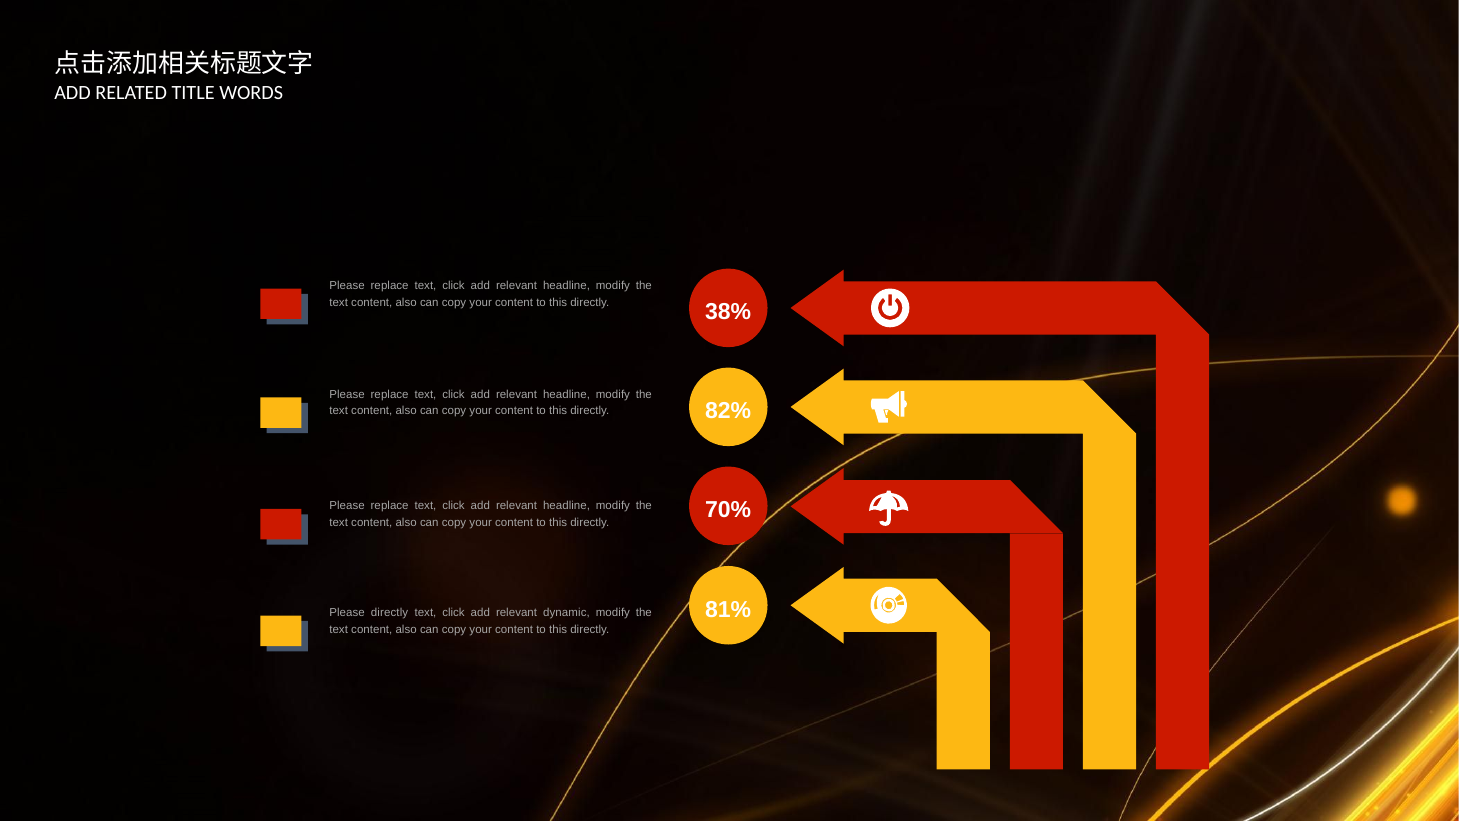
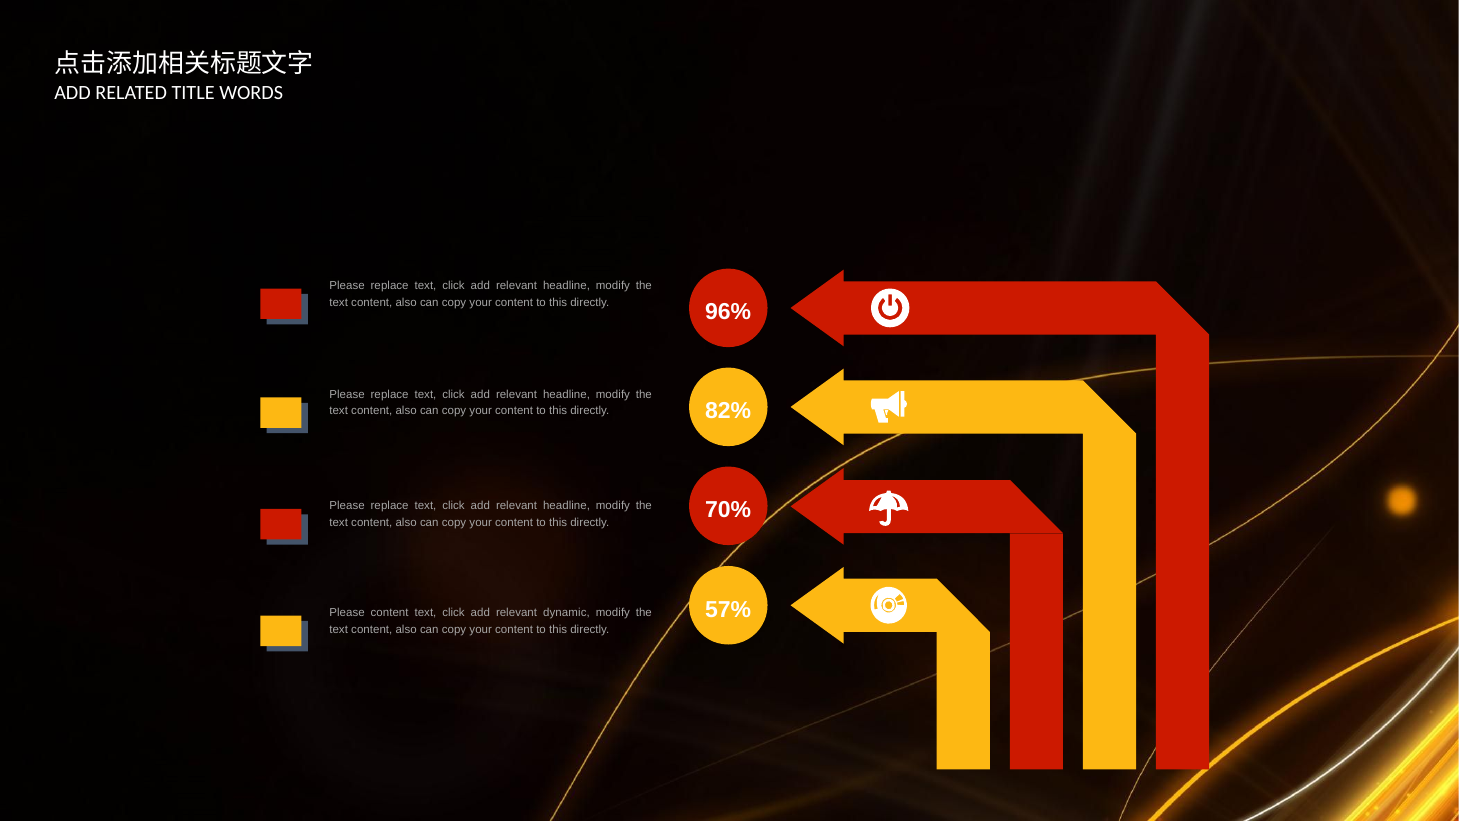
38%: 38% -> 96% (728, 312)
81%: 81% -> 57% (728, 609)
Please directly: directly -> content (390, 612)
